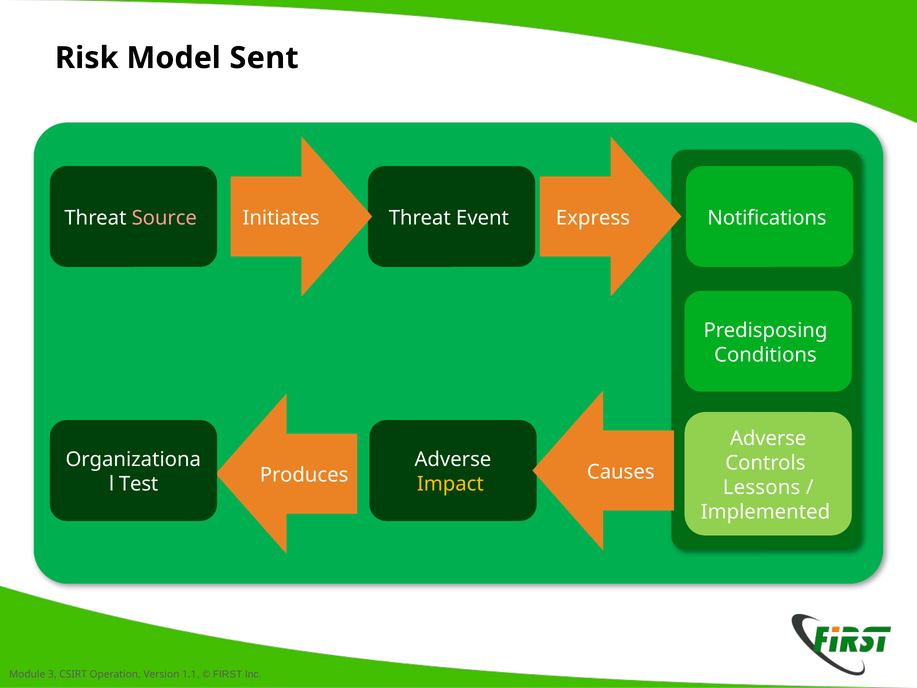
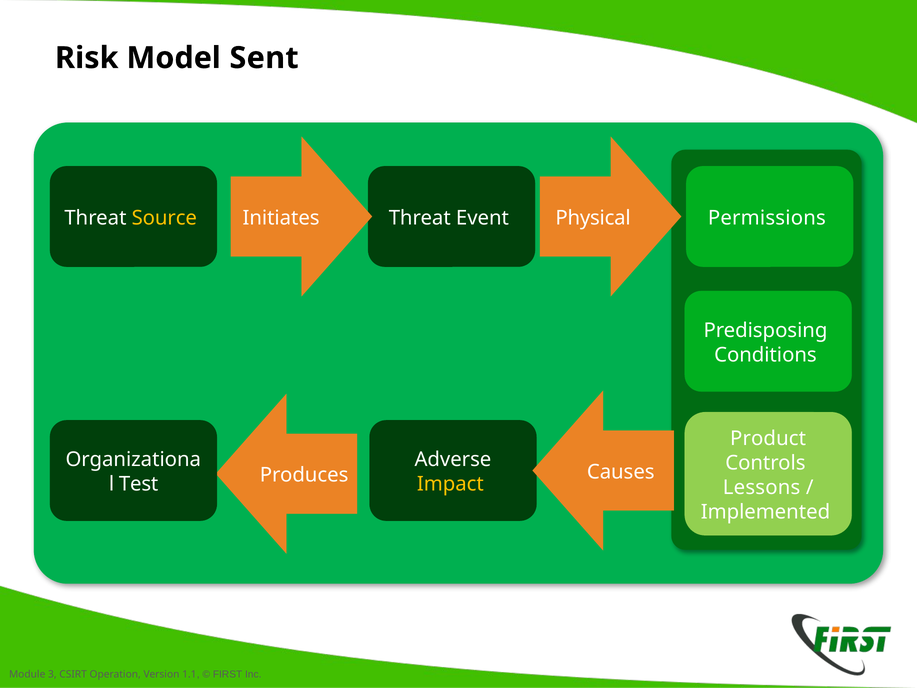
Source colour: pink -> yellow (164, 218)
Express: Express -> Physical (593, 218)
Notifications: Notifications -> Permissions (767, 218)
Adverse: Adverse -> Product (768, 438)
